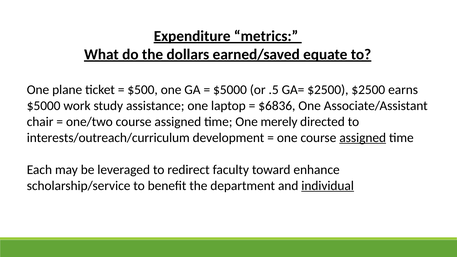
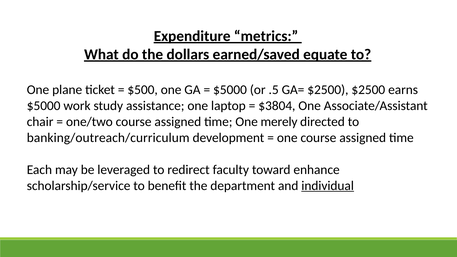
$6836: $6836 -> $3804 (277, 106)
interests/outreach/curriculum: interests/outreach/curriculum -> banking/outreach/curriculum (108, 138)
assigned underline: present -> none (363, 138)
